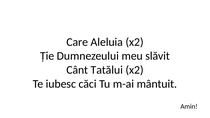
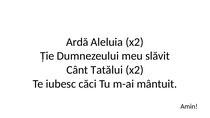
Care: Care -> Ardă (77, 42)
